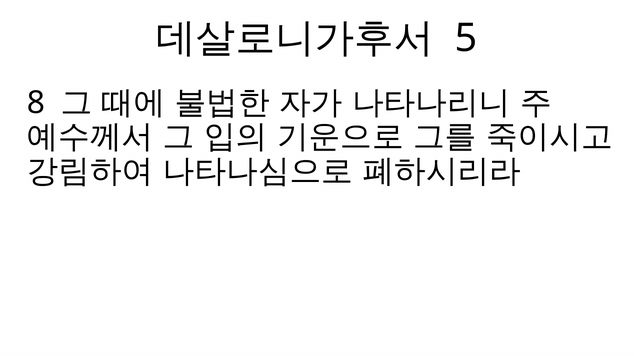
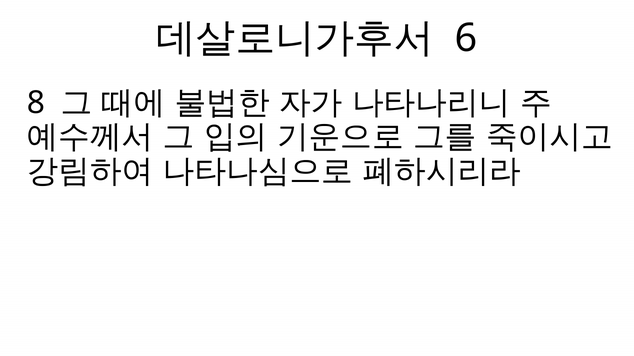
5: 5 -> 6 (466, 38)
